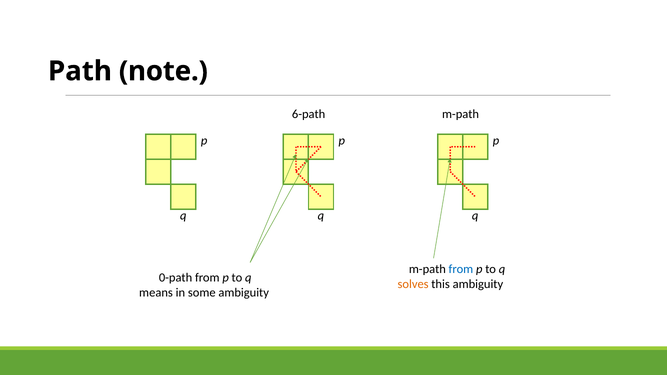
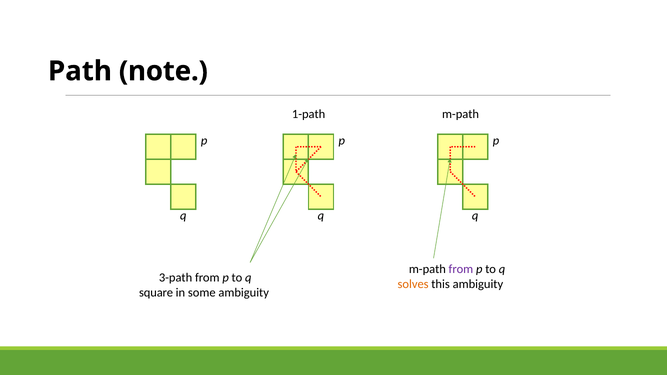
6-path: 6-path -> 1-path (309, 114)
from colour: blue -> purple (461, 269)
0-path: 0-path -> 3-path (176, 278)
means: means -> square (156, 293)
